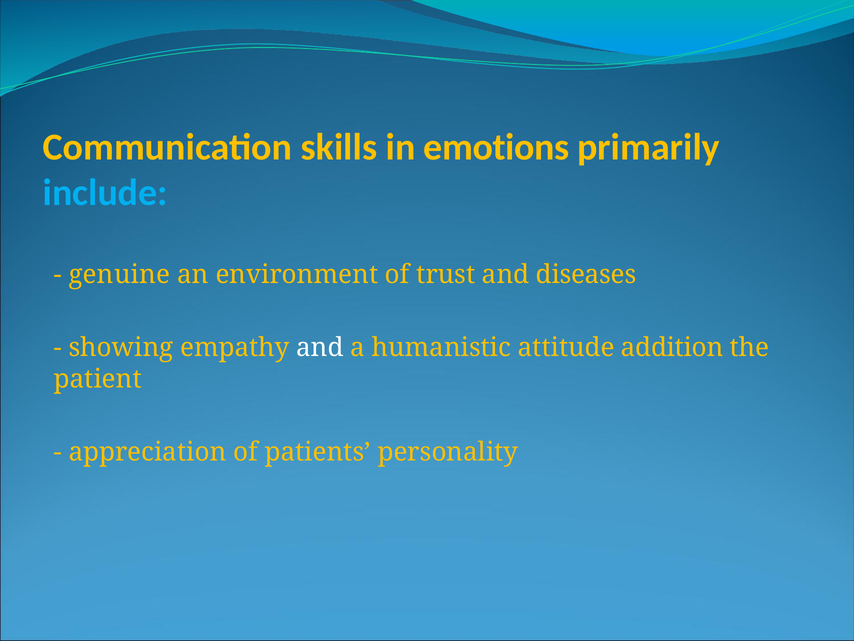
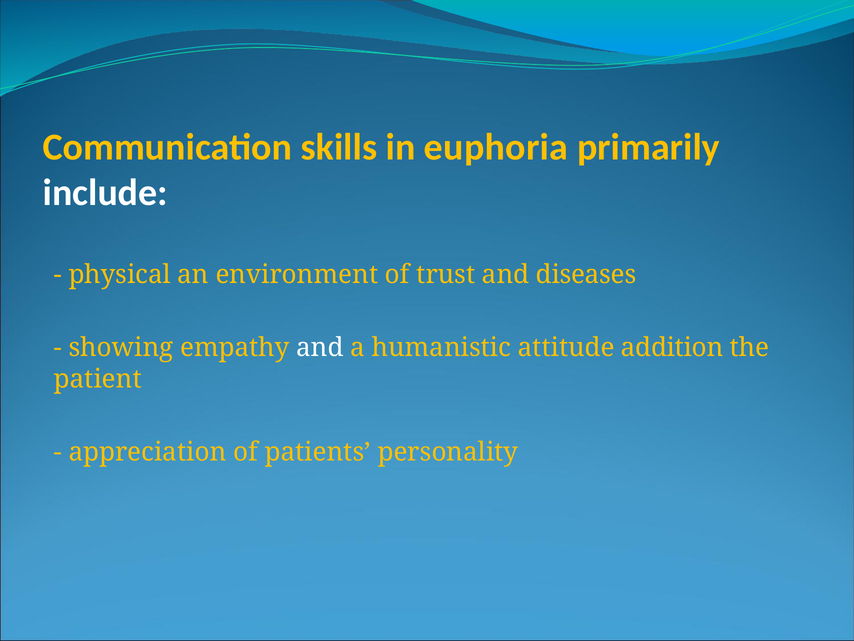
emotions: emotions -> euphoria (496, 147)
include colour: light blue -> white (105, 193)
genuine: genuine -> physical (120, 274)
